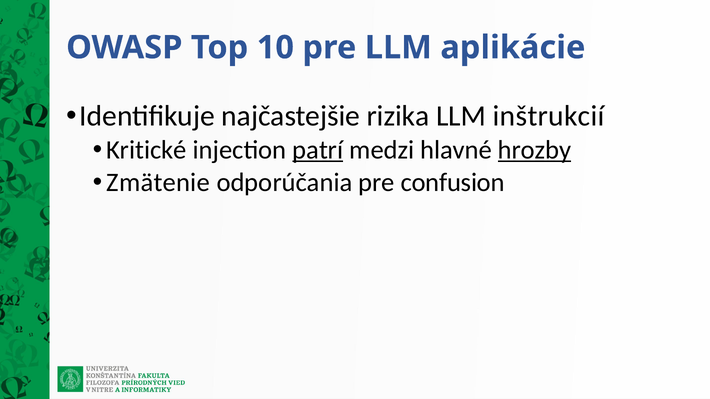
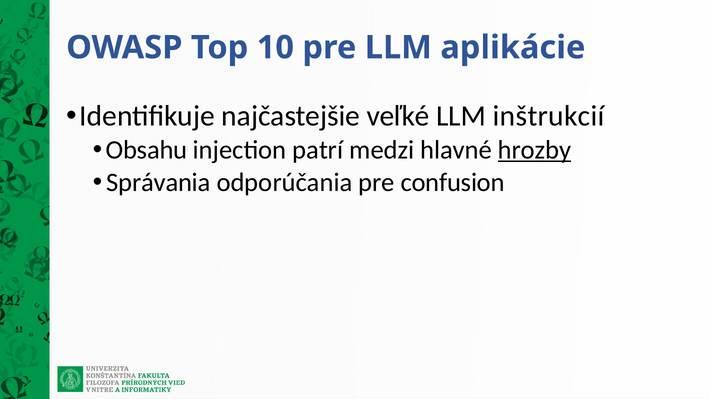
rizika: rizika -> veľké (398, 116)
Kritické: Kritické -> Obsahu (147, 150)
patrí underline: present -> none (318, 150)
Zmätenie: Zmätenie -> Správania (158, 183)
